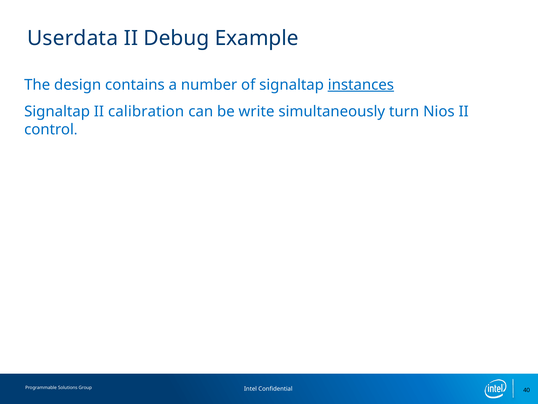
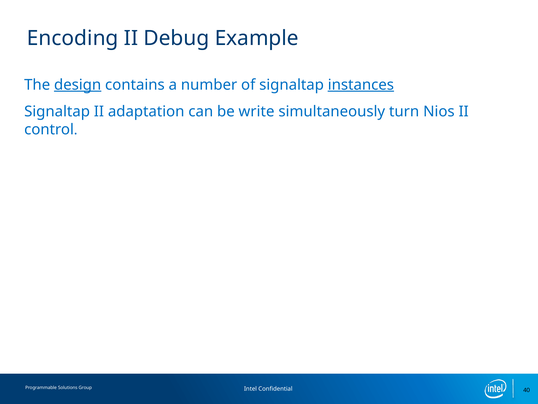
Userdata: Userdata -> Encoding (73, 38)
design underline: none -> present (78, 85)
calibration: calibration -> adaptation (146, 112)
